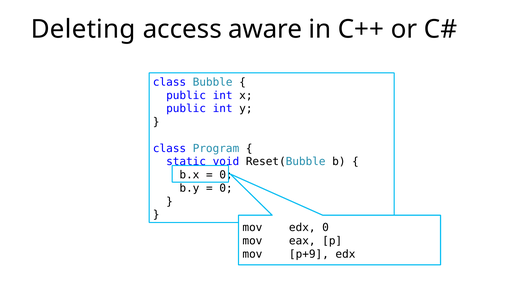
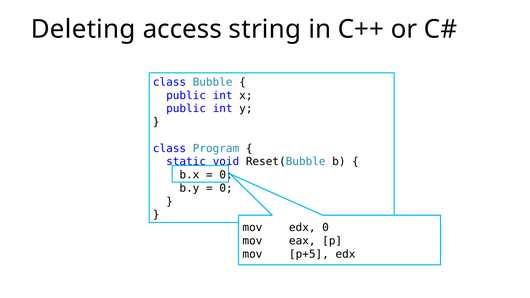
aware: aware -> string (265, 29)
p+9: p+9 -> p+5 (309, 254)
